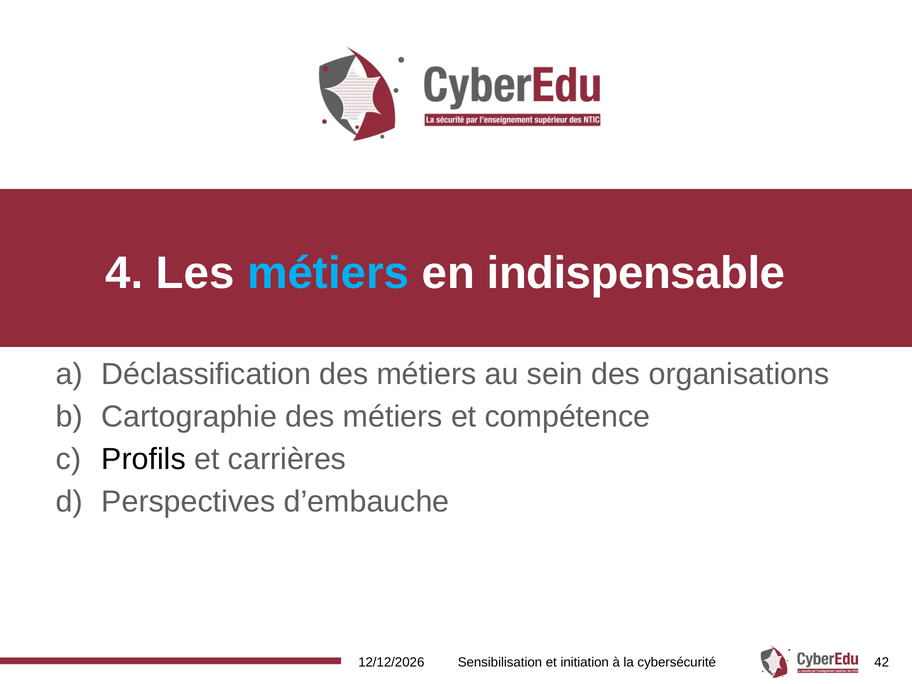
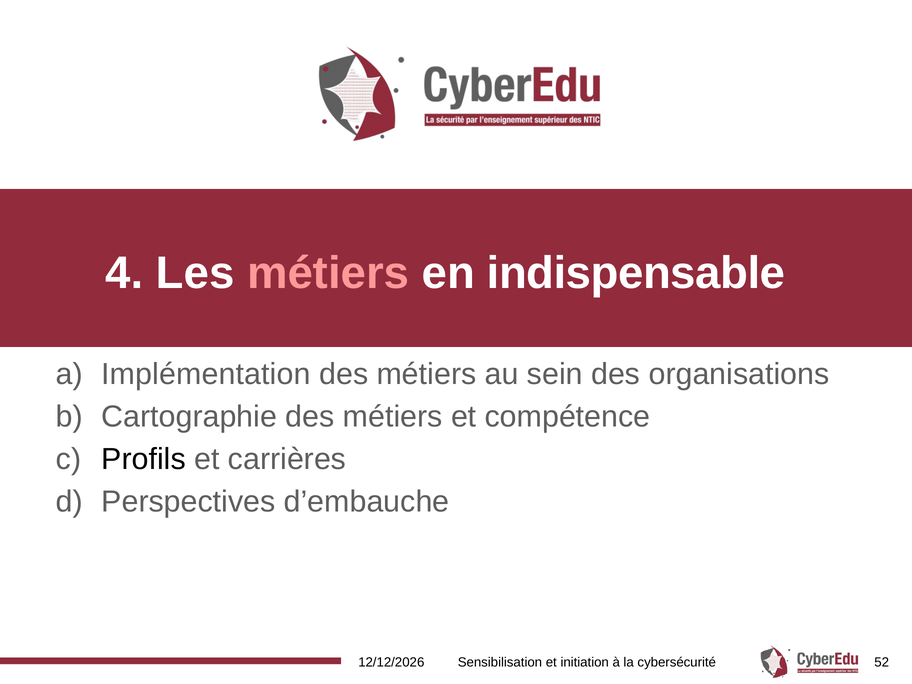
métiers colour: light blue -> pink (328, 273)
Déclassification: Déclassification -> Implémentation (206, 374)
42: 42 -> 52 (882, 662)
